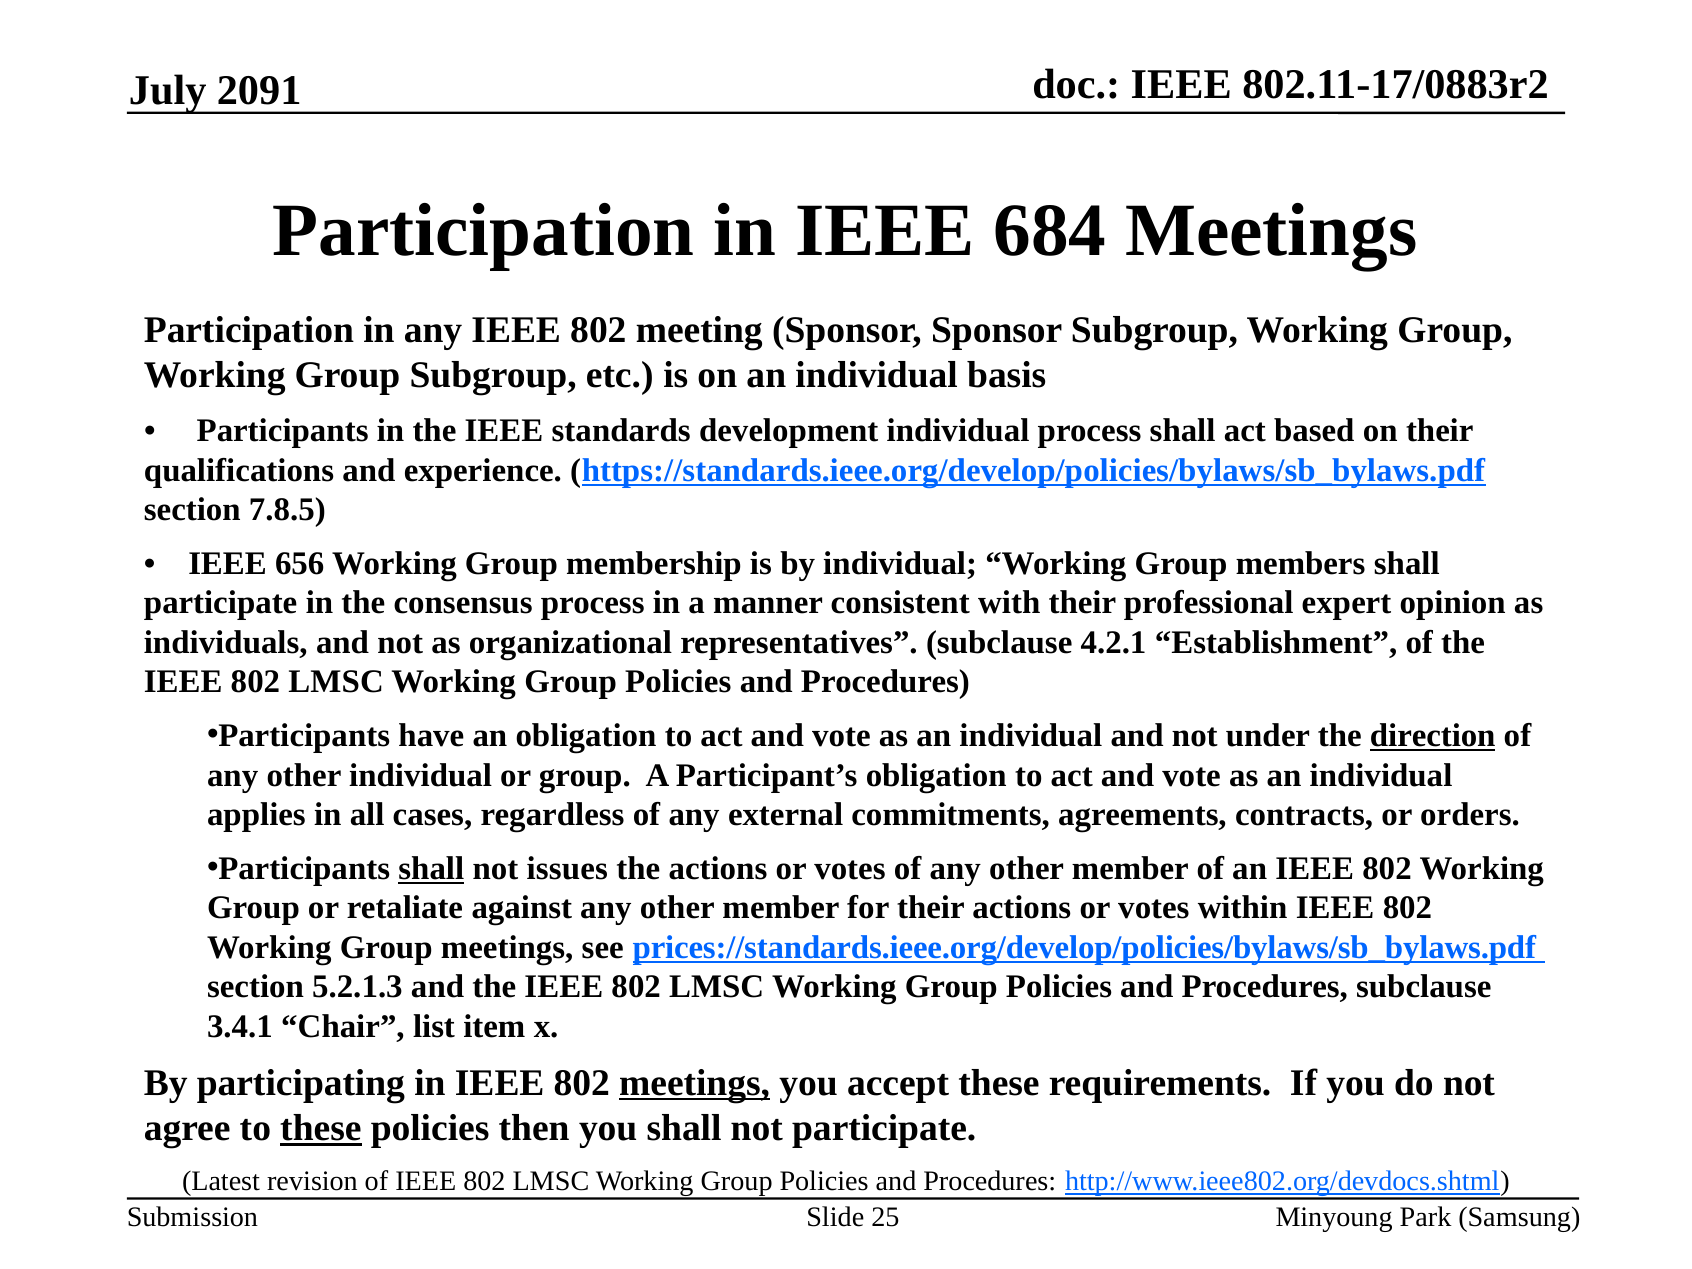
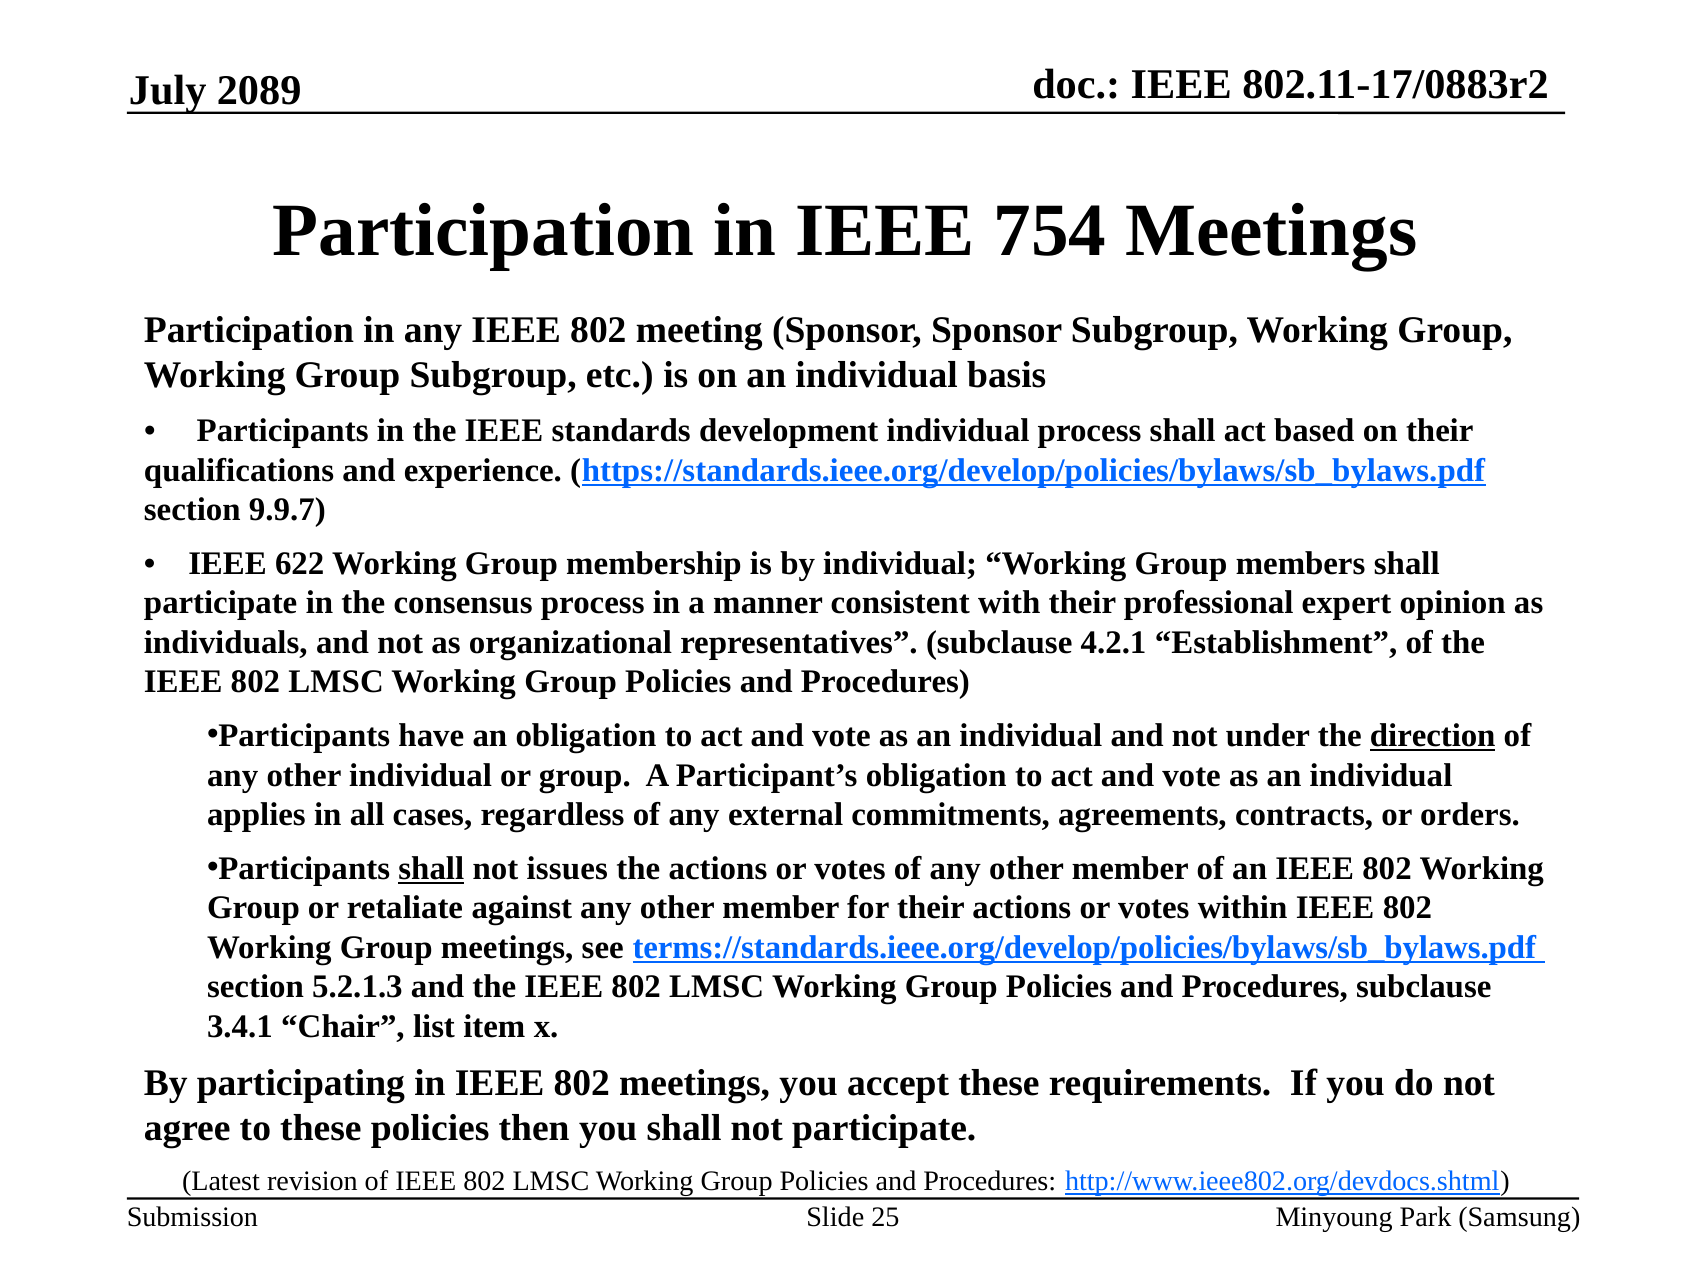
2091: 2091 -> 2089 (259, 90)
684: 684 -> 754 (1050, 231)
7.8.5: 7.8.5 -> 9.9.7 (287, 510)
656: 656 -> 622 (300, 564)
prices://standards.ieee.org/develop/policies/bylaws/sb_bylaws.pdf: prices://standards.ieee.org/develop/policies/bylaws/sb_bylaws.pdf -> terms://standards.ieee.org/develop/policies/bylaws/sb_bylaws.pdf (1084, 947)
meetings underline: present -> none (695, 1083)
these underline: present -> none (321, 1128)
